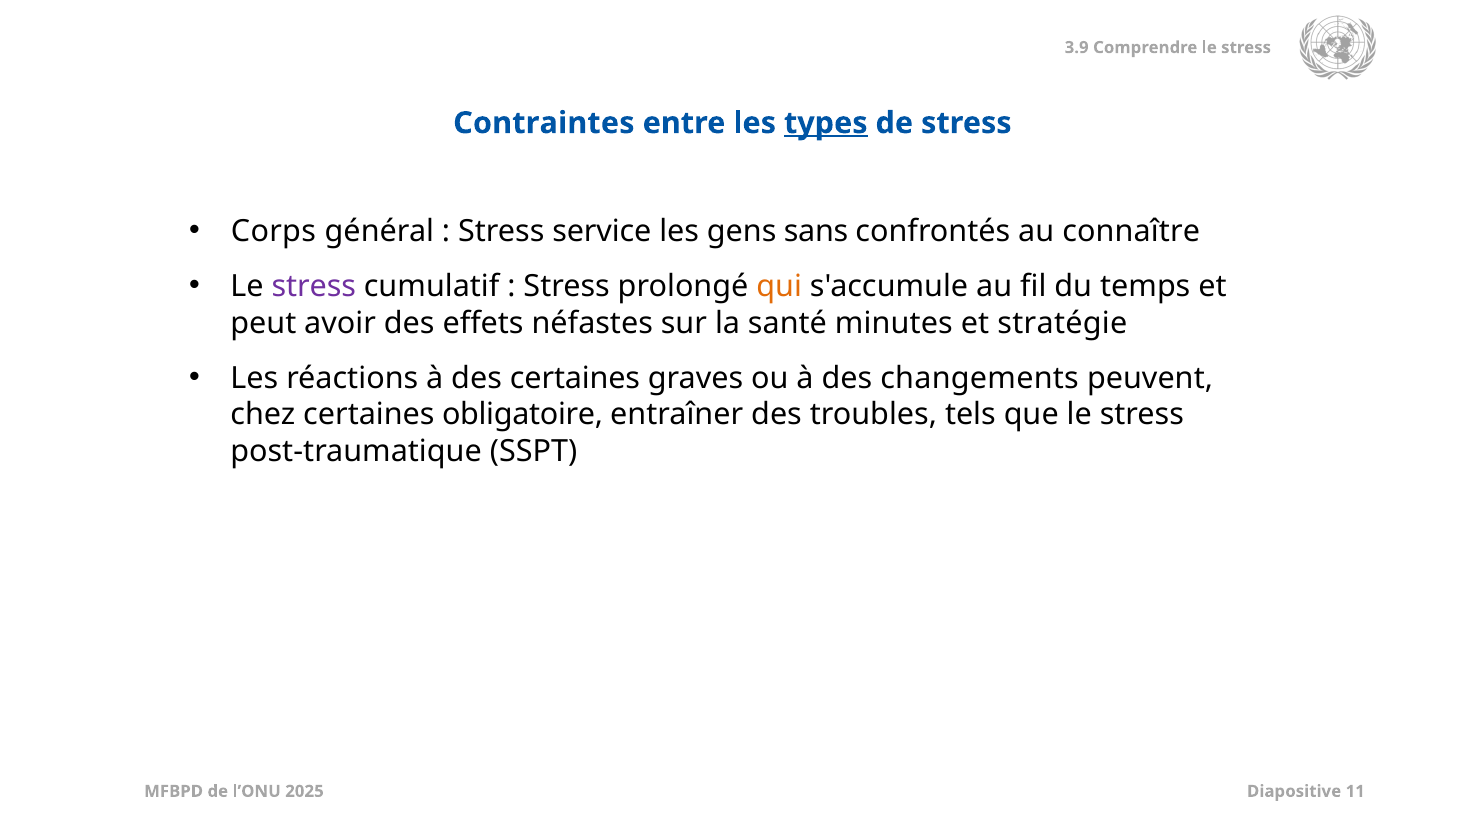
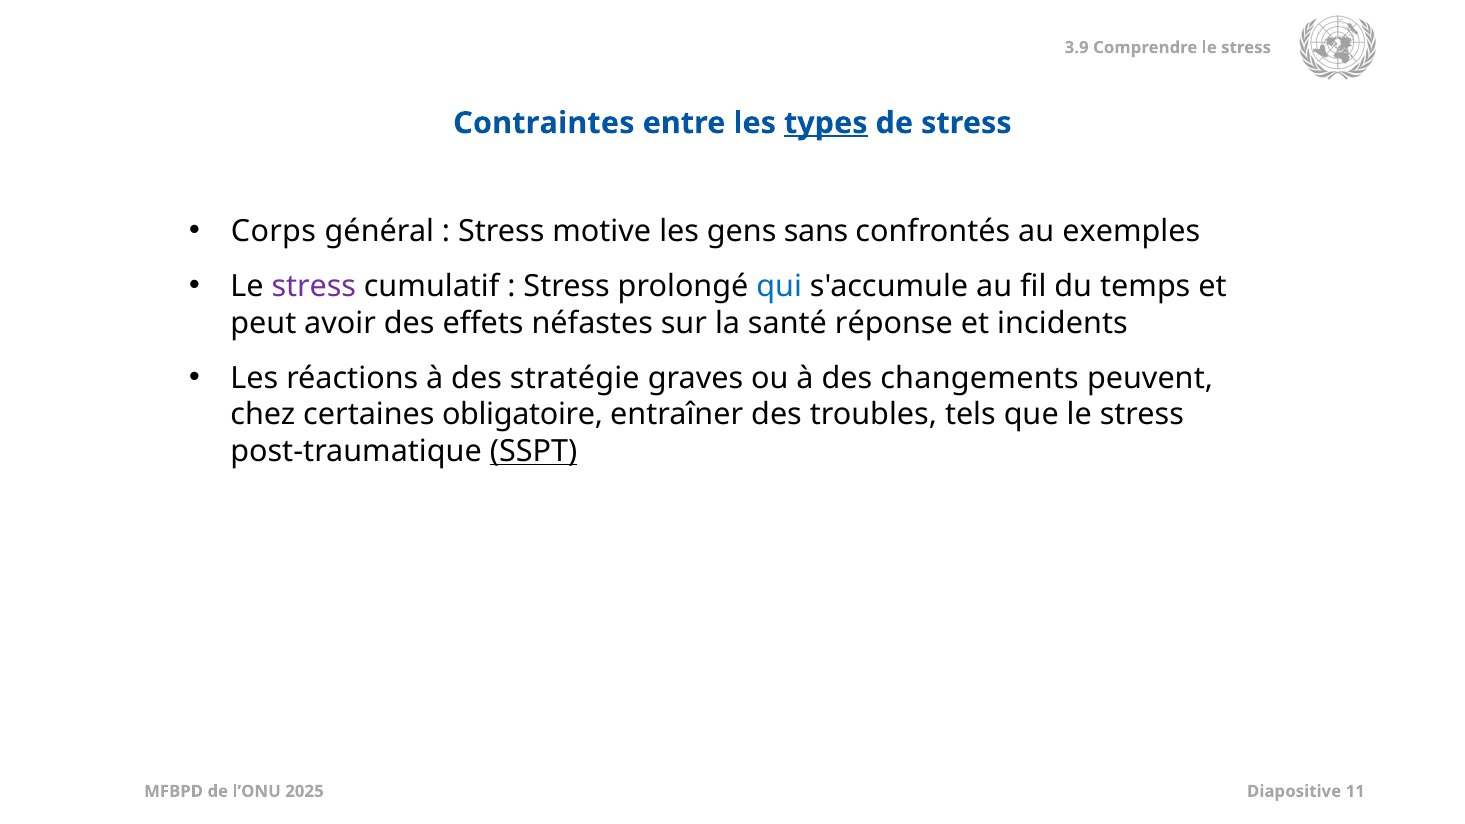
service: service -> motive (602, 232)
connaître: connaître -> exemples (1131, 232)
qui colour: orange -> blue (779, 287)
minutes: minutes -> réponse (894, 323)
stratégie: stratégie -> incidents (1063, 323)
des certaines: certaines -> stratégie (575, 378)
SSPT underline: none -> present (534, 451)
